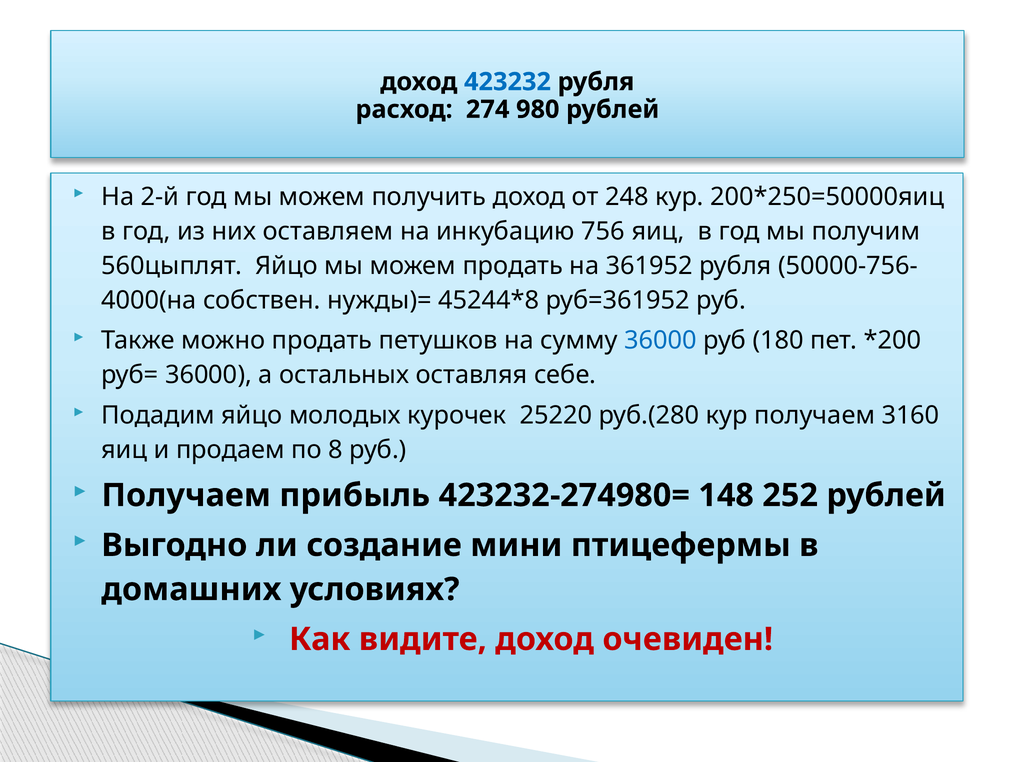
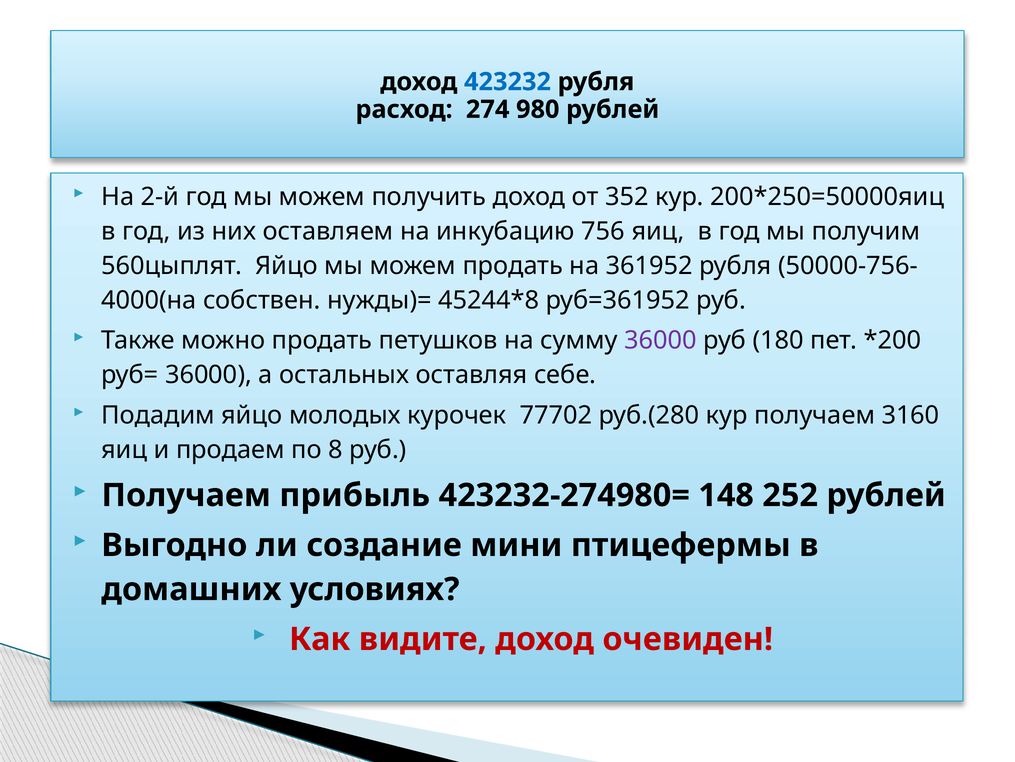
248: 248 -> 352 (627, 196)
36000 colour: blue -> purple (661, 340)
25220: 25220 -> 77702 (556, 415)
